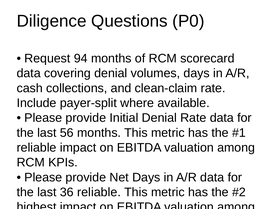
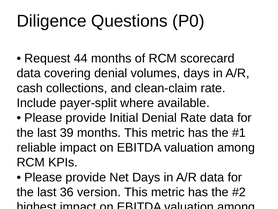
94: 94 -> 44 (81, 58)
56: 56 -> 39 (67, 132)
36 reliable: reliable -> version (99, 192)
